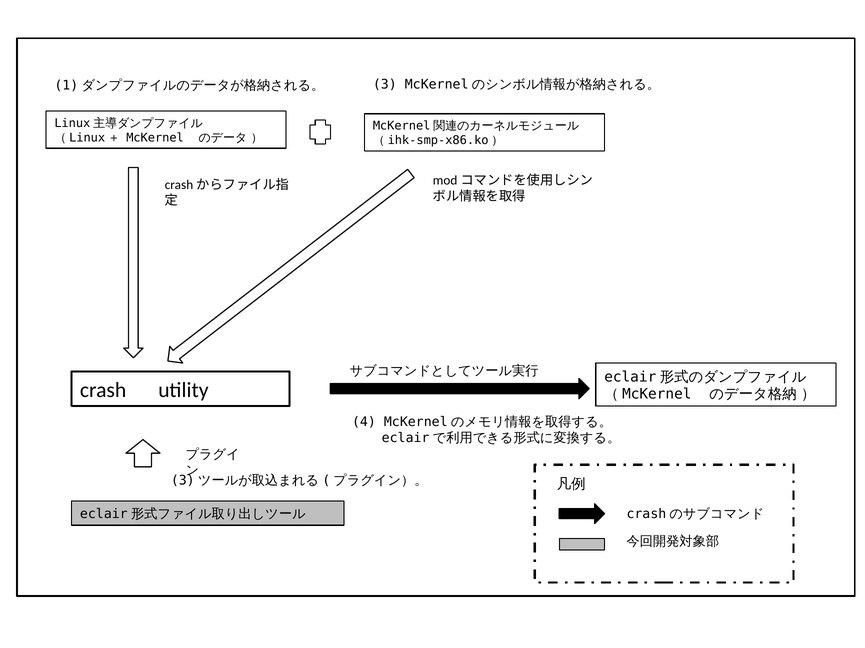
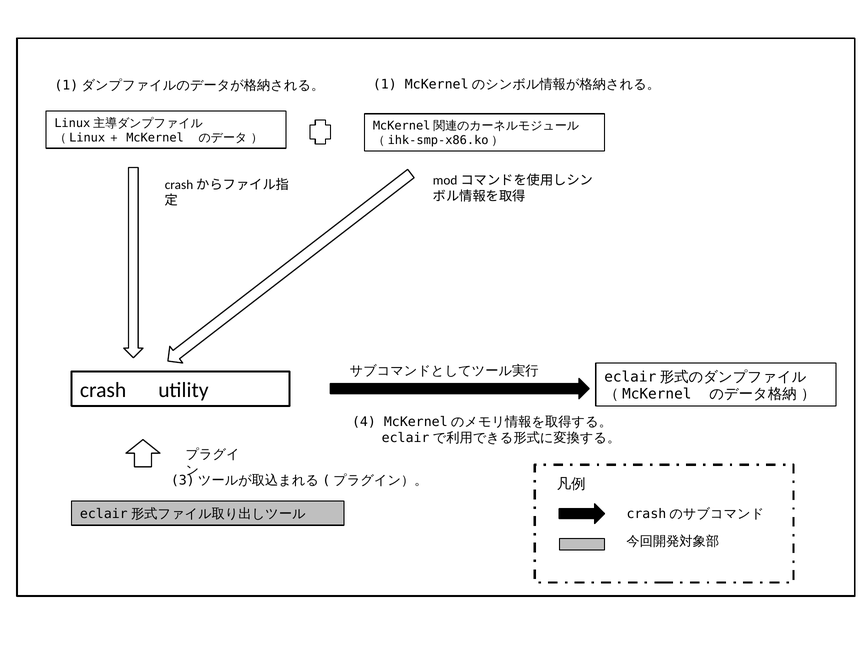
3: 3 -> 1 (385, 85)
